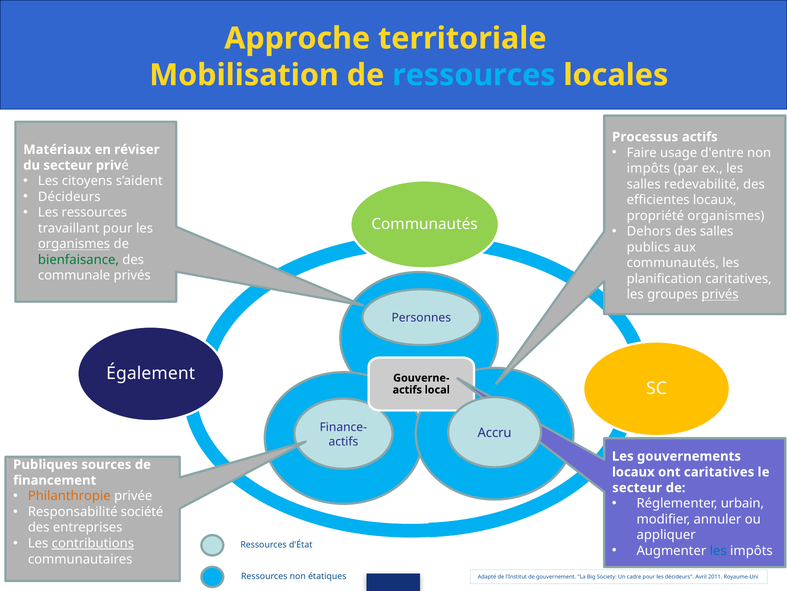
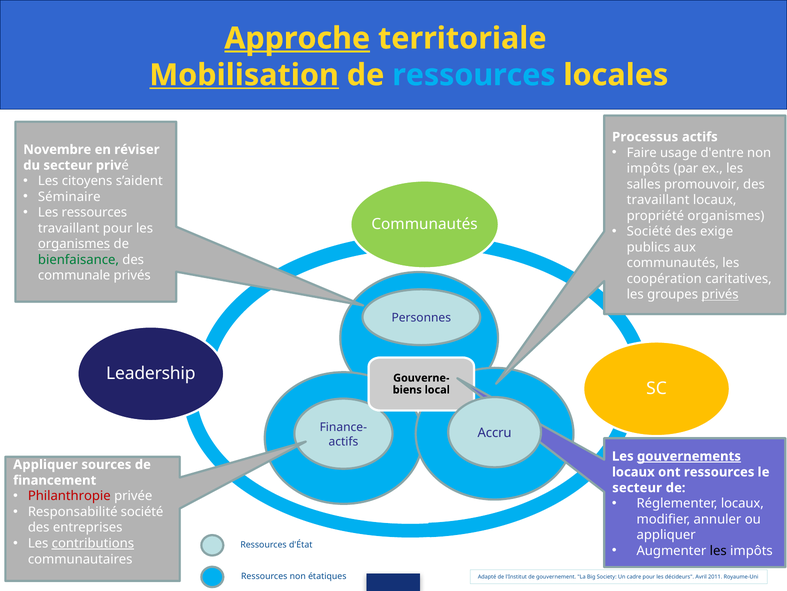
Approche underline: none -> present (297, 38)
Mobilisation underline: none -> present (244, 75)
Matériaux: Matériaux -> Novembre (57, 149)
redevabilité: redevabilité -> promouvoir (702, 184)
Décideurs: Décideurs -> Séminaire (69, 197)
efficientes: efficientes -> travaillant (658, 200)
Dehors: Dehors -> Société (649, 231)
des salles: salles -> exige (717, 231)
planification: planification -> coopération (664, 278)
Également: Également -> Leadership (151, 373)
actifs: actifs -> biens (407, 389)
gouvernements underline: none -> present (689, 456)
Publiques: Publiques -> Appliquer (45, 464)
ont caritatives: caritatives -> ressources (719, 471)
Philanthropie colour: orange -> red (69, 496)
Réglementer urbain: urbain -> locaux (742, 503)
les colour: blue -> black (718, 550)
